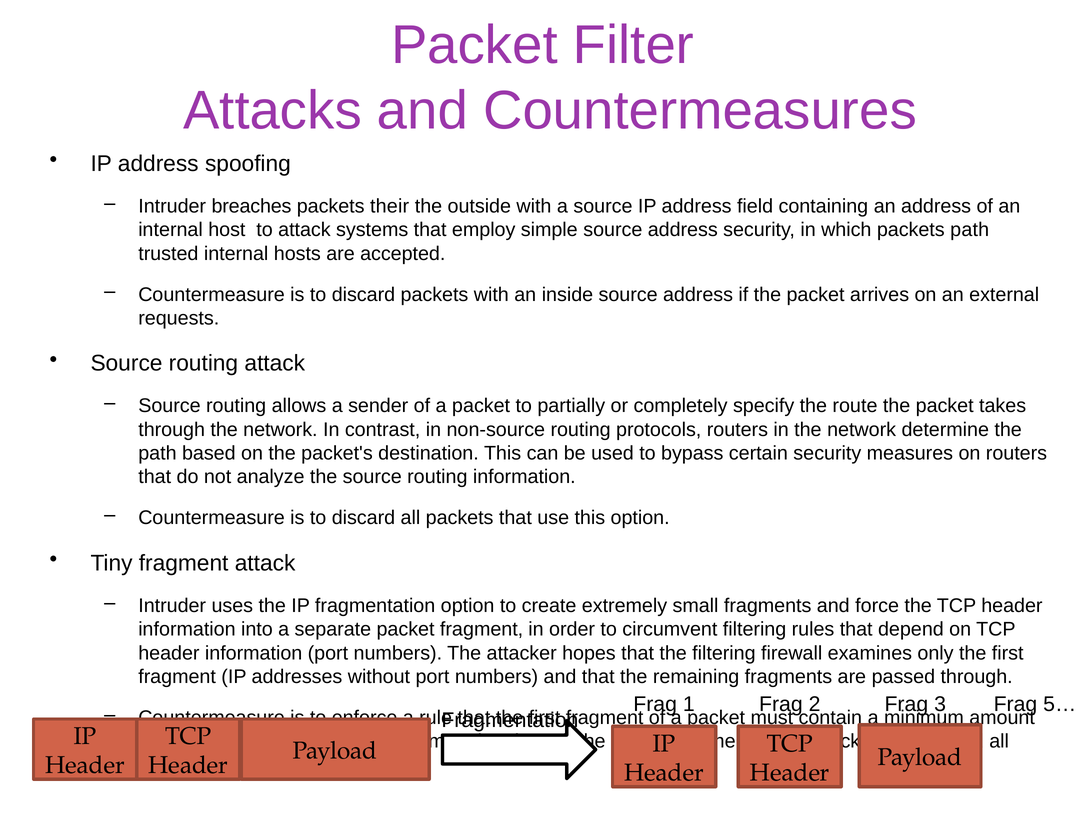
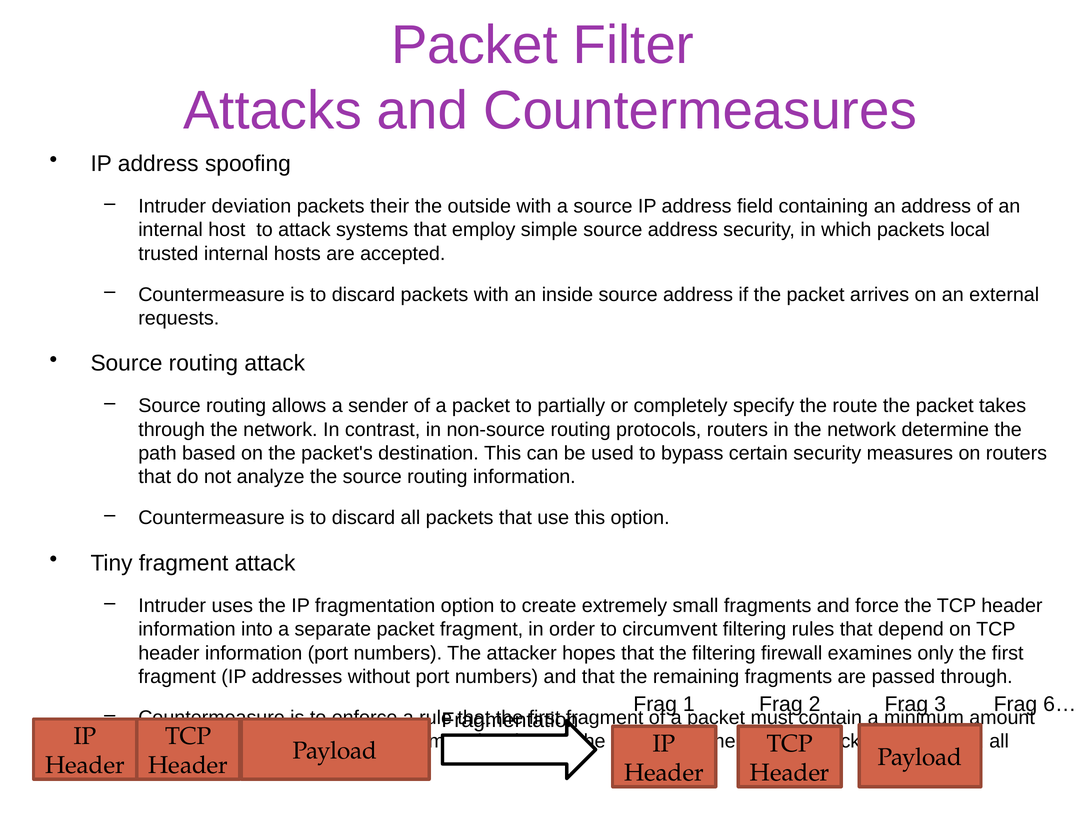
breaches: breaches -> deviation (251, 206)
packets path: path -> local (970, 230)
5…: 5… -> 6… (1060, 704)
